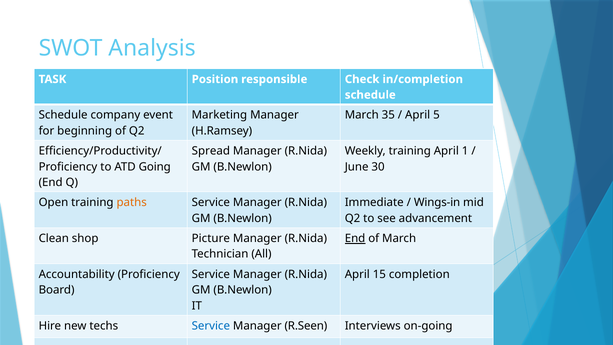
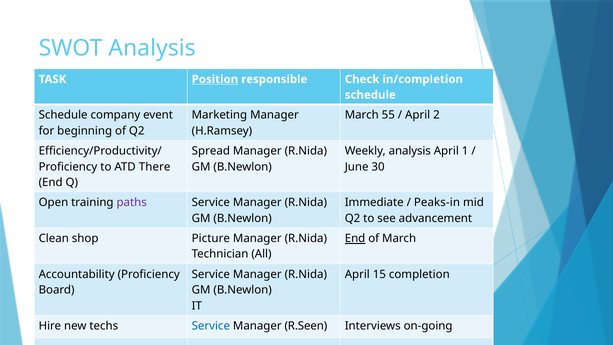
Position underline: none -> present (215, 79)
35: 35 -> 55 (388, 115)
5: 5 -> 2 (436, 115)
Weekly training: training -> analysis (410, 151)
Going: Going -> There (155, 167)
paths colour: orange -> purple (132, 203)
Wings-in: Wings-in -> Peaks-in (437, 203)
